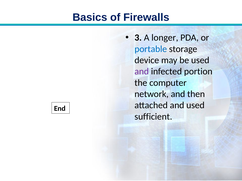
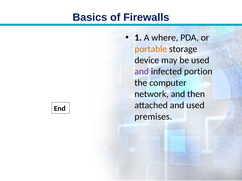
3: 3 -> 1 (138, 38)
longer: longer -> where (165, 38)
portable colour: blue -> orange (151, 49)
sufficient: sufficient -> premises (153, 117)
